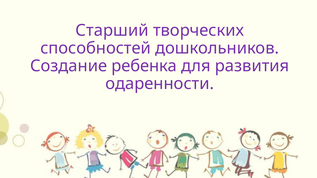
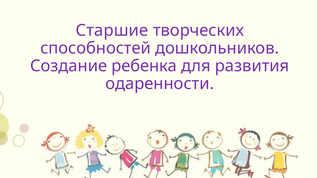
Старший: Старший -> Старшие (112, 30)
